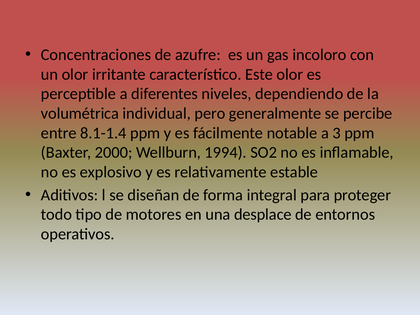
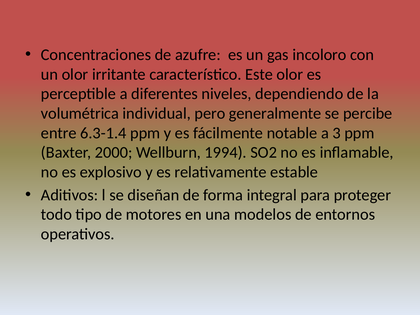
8.1-1.4: 8.1-1.4 -> 6.3-1.4 (103, 133)
desplace: desplace -> modelos (263, 215)
